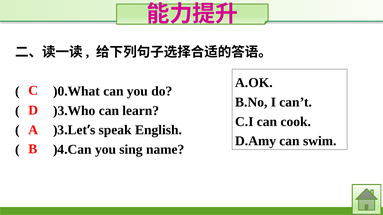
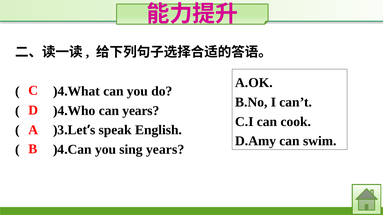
)0.What: )0.What -> )4.What (76, 91)
)3.Who: )3.Who -> )4.Who (74, 111)
can learn: learn -> years (141, 111)
sing name: name -> years (165, 150)
